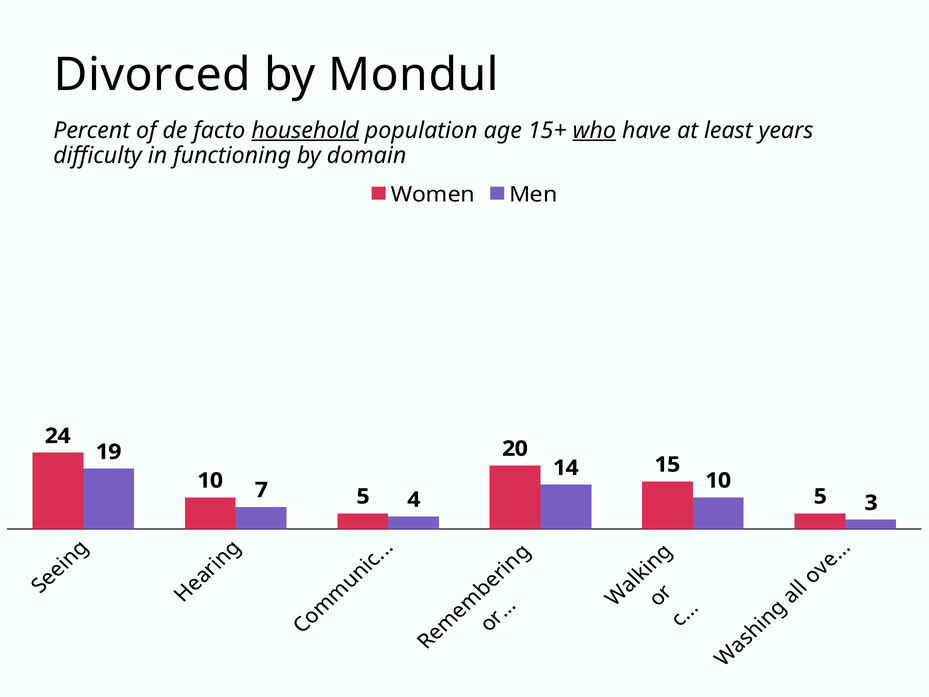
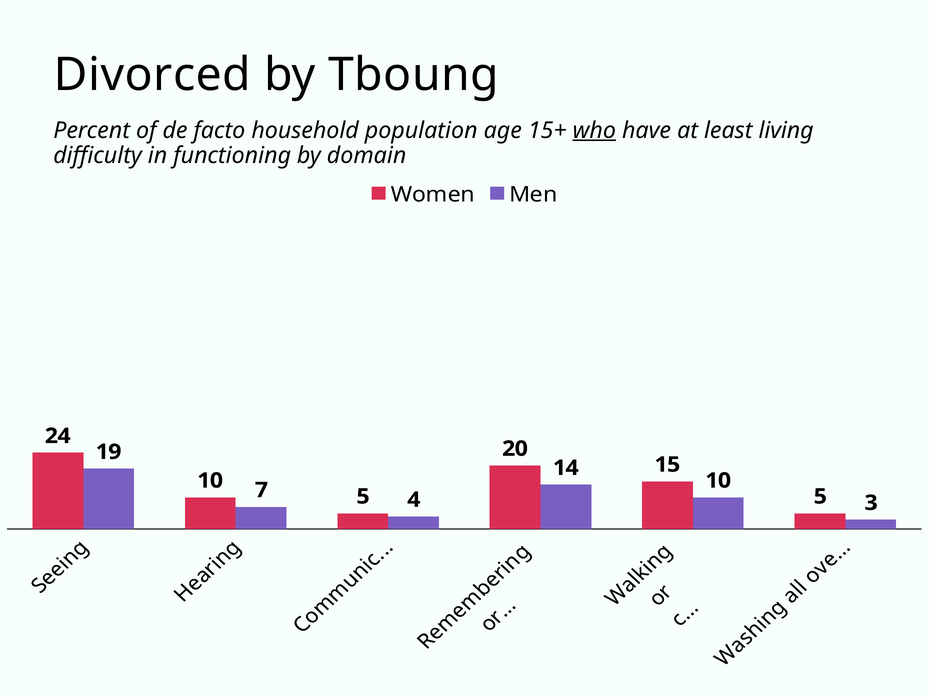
Mondul: Mondul -> Tboung (414, 75)
household underline: present -> none (305, 130)
years: years -> living (786, 130)
